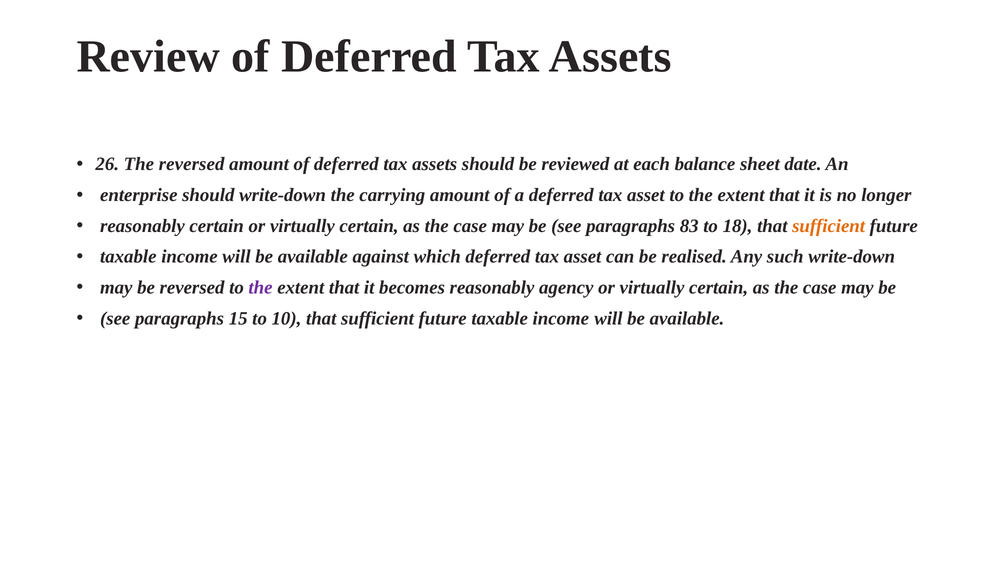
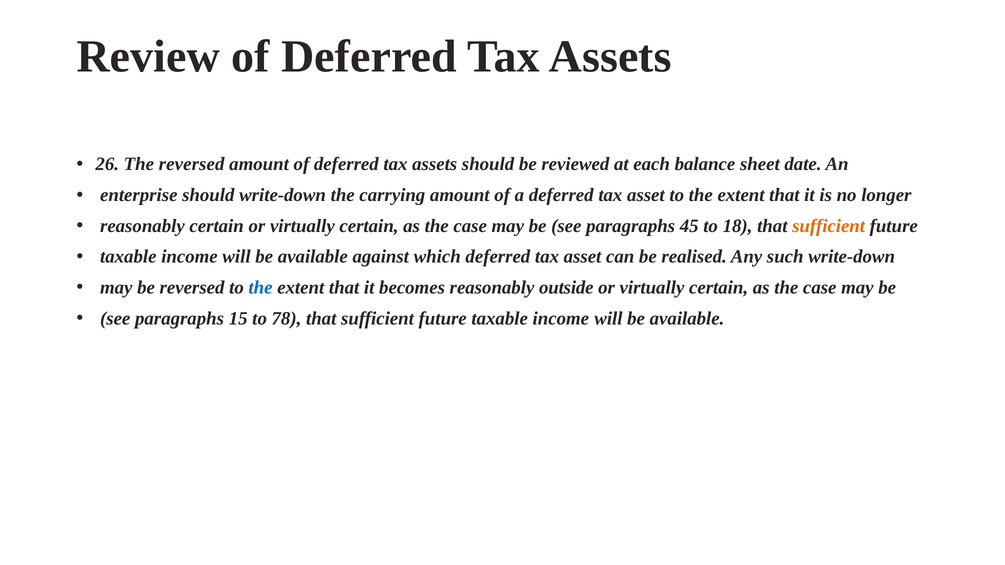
83: 83 -> 45 (689, 226)
the colour: purple -> blue (260, 288)
agency: agency -> outside (566, 288)
10: 10 -> 78 (286, 318)
